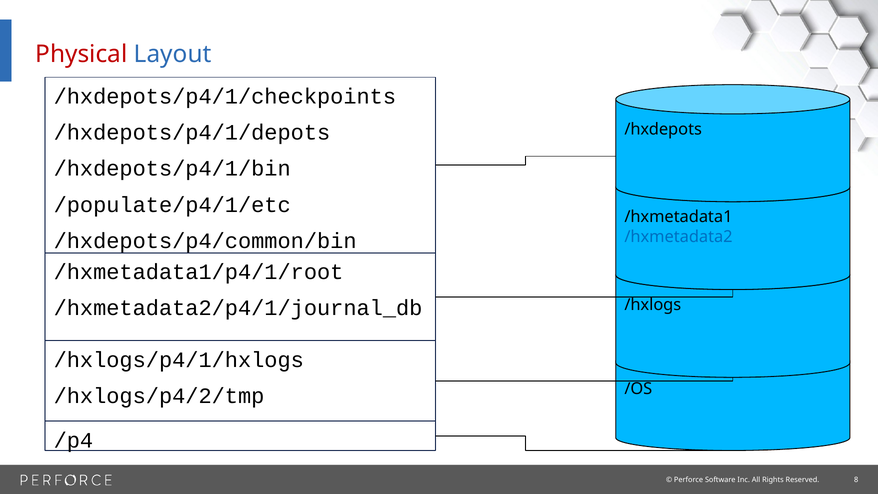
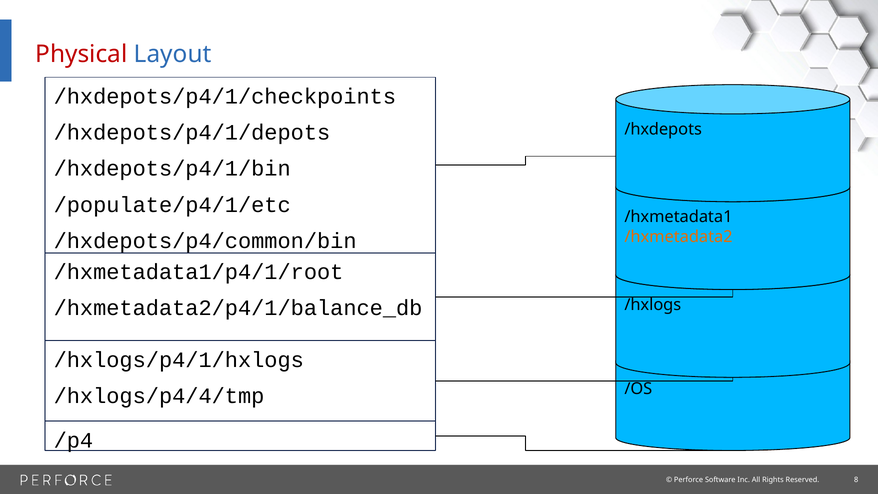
/hxmetadata2 colour: blue -> orange (679, 237)
/hxmetadata2/p4/1/journal_db: /hxmetadata2/p4/1/journal_db -> /hxmetadata2/p4/1/balance_db (238, 308)
/hxlogs/p4/2/tmp: /hxlogs/p4/2/tmp -> /hxlogs/p4/4/tmp (159, 396)
